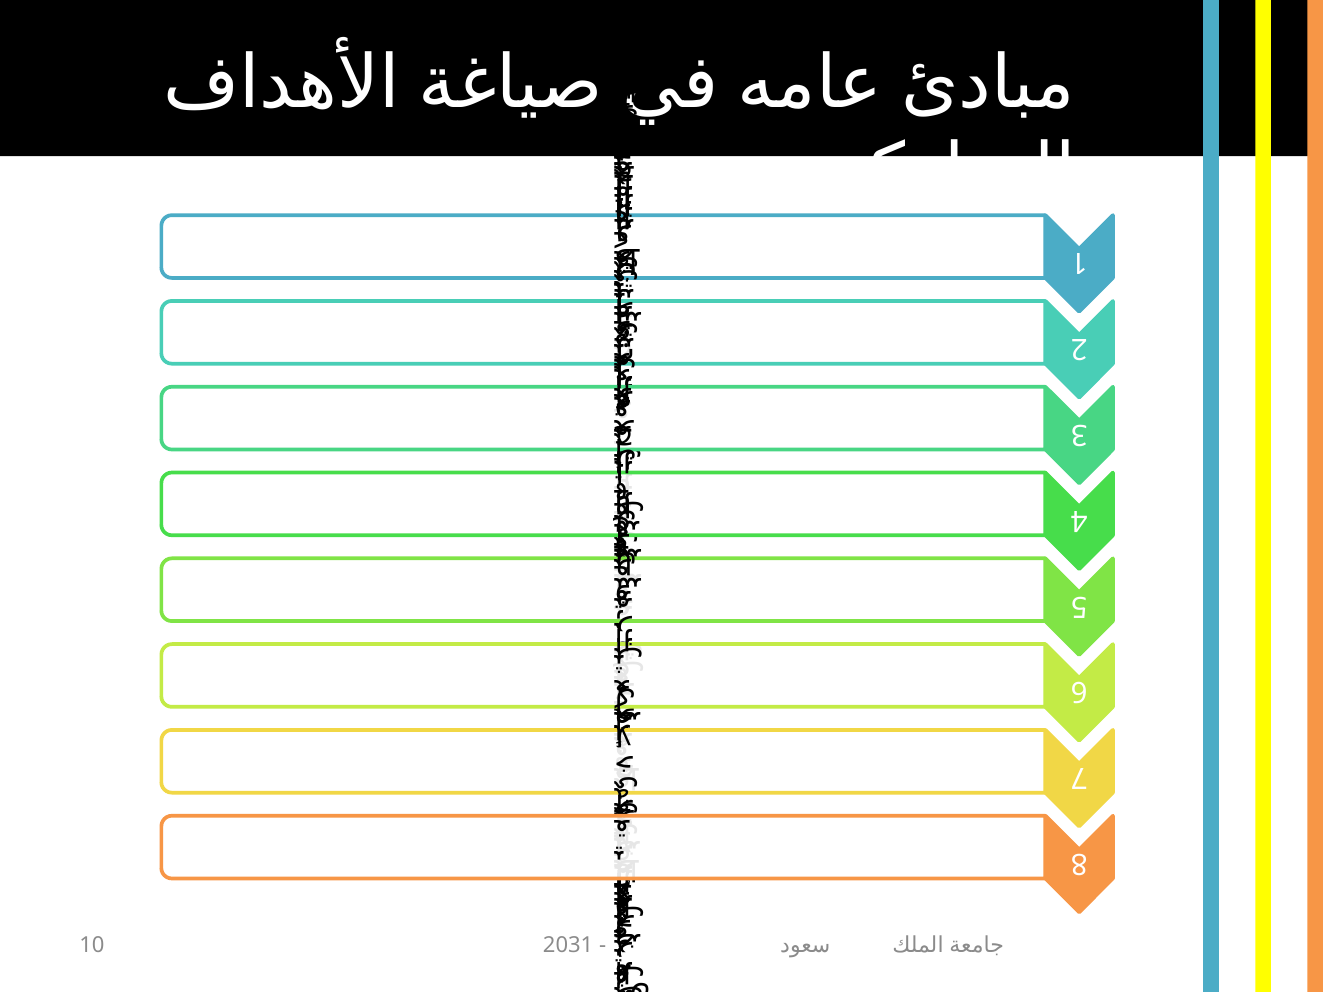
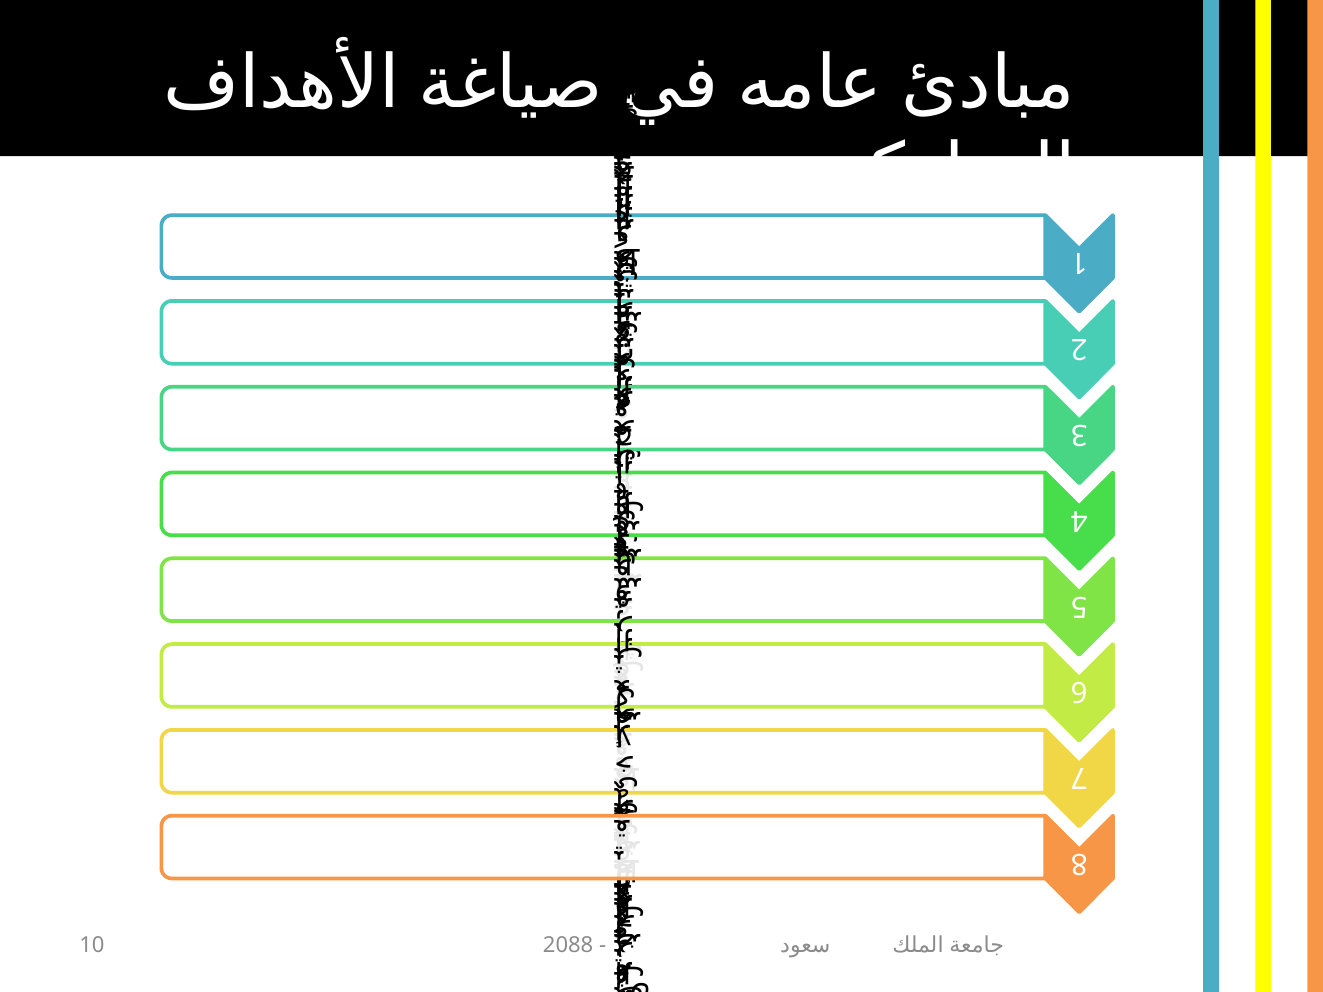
2031: 2031 -> 2088 (568, 946)
